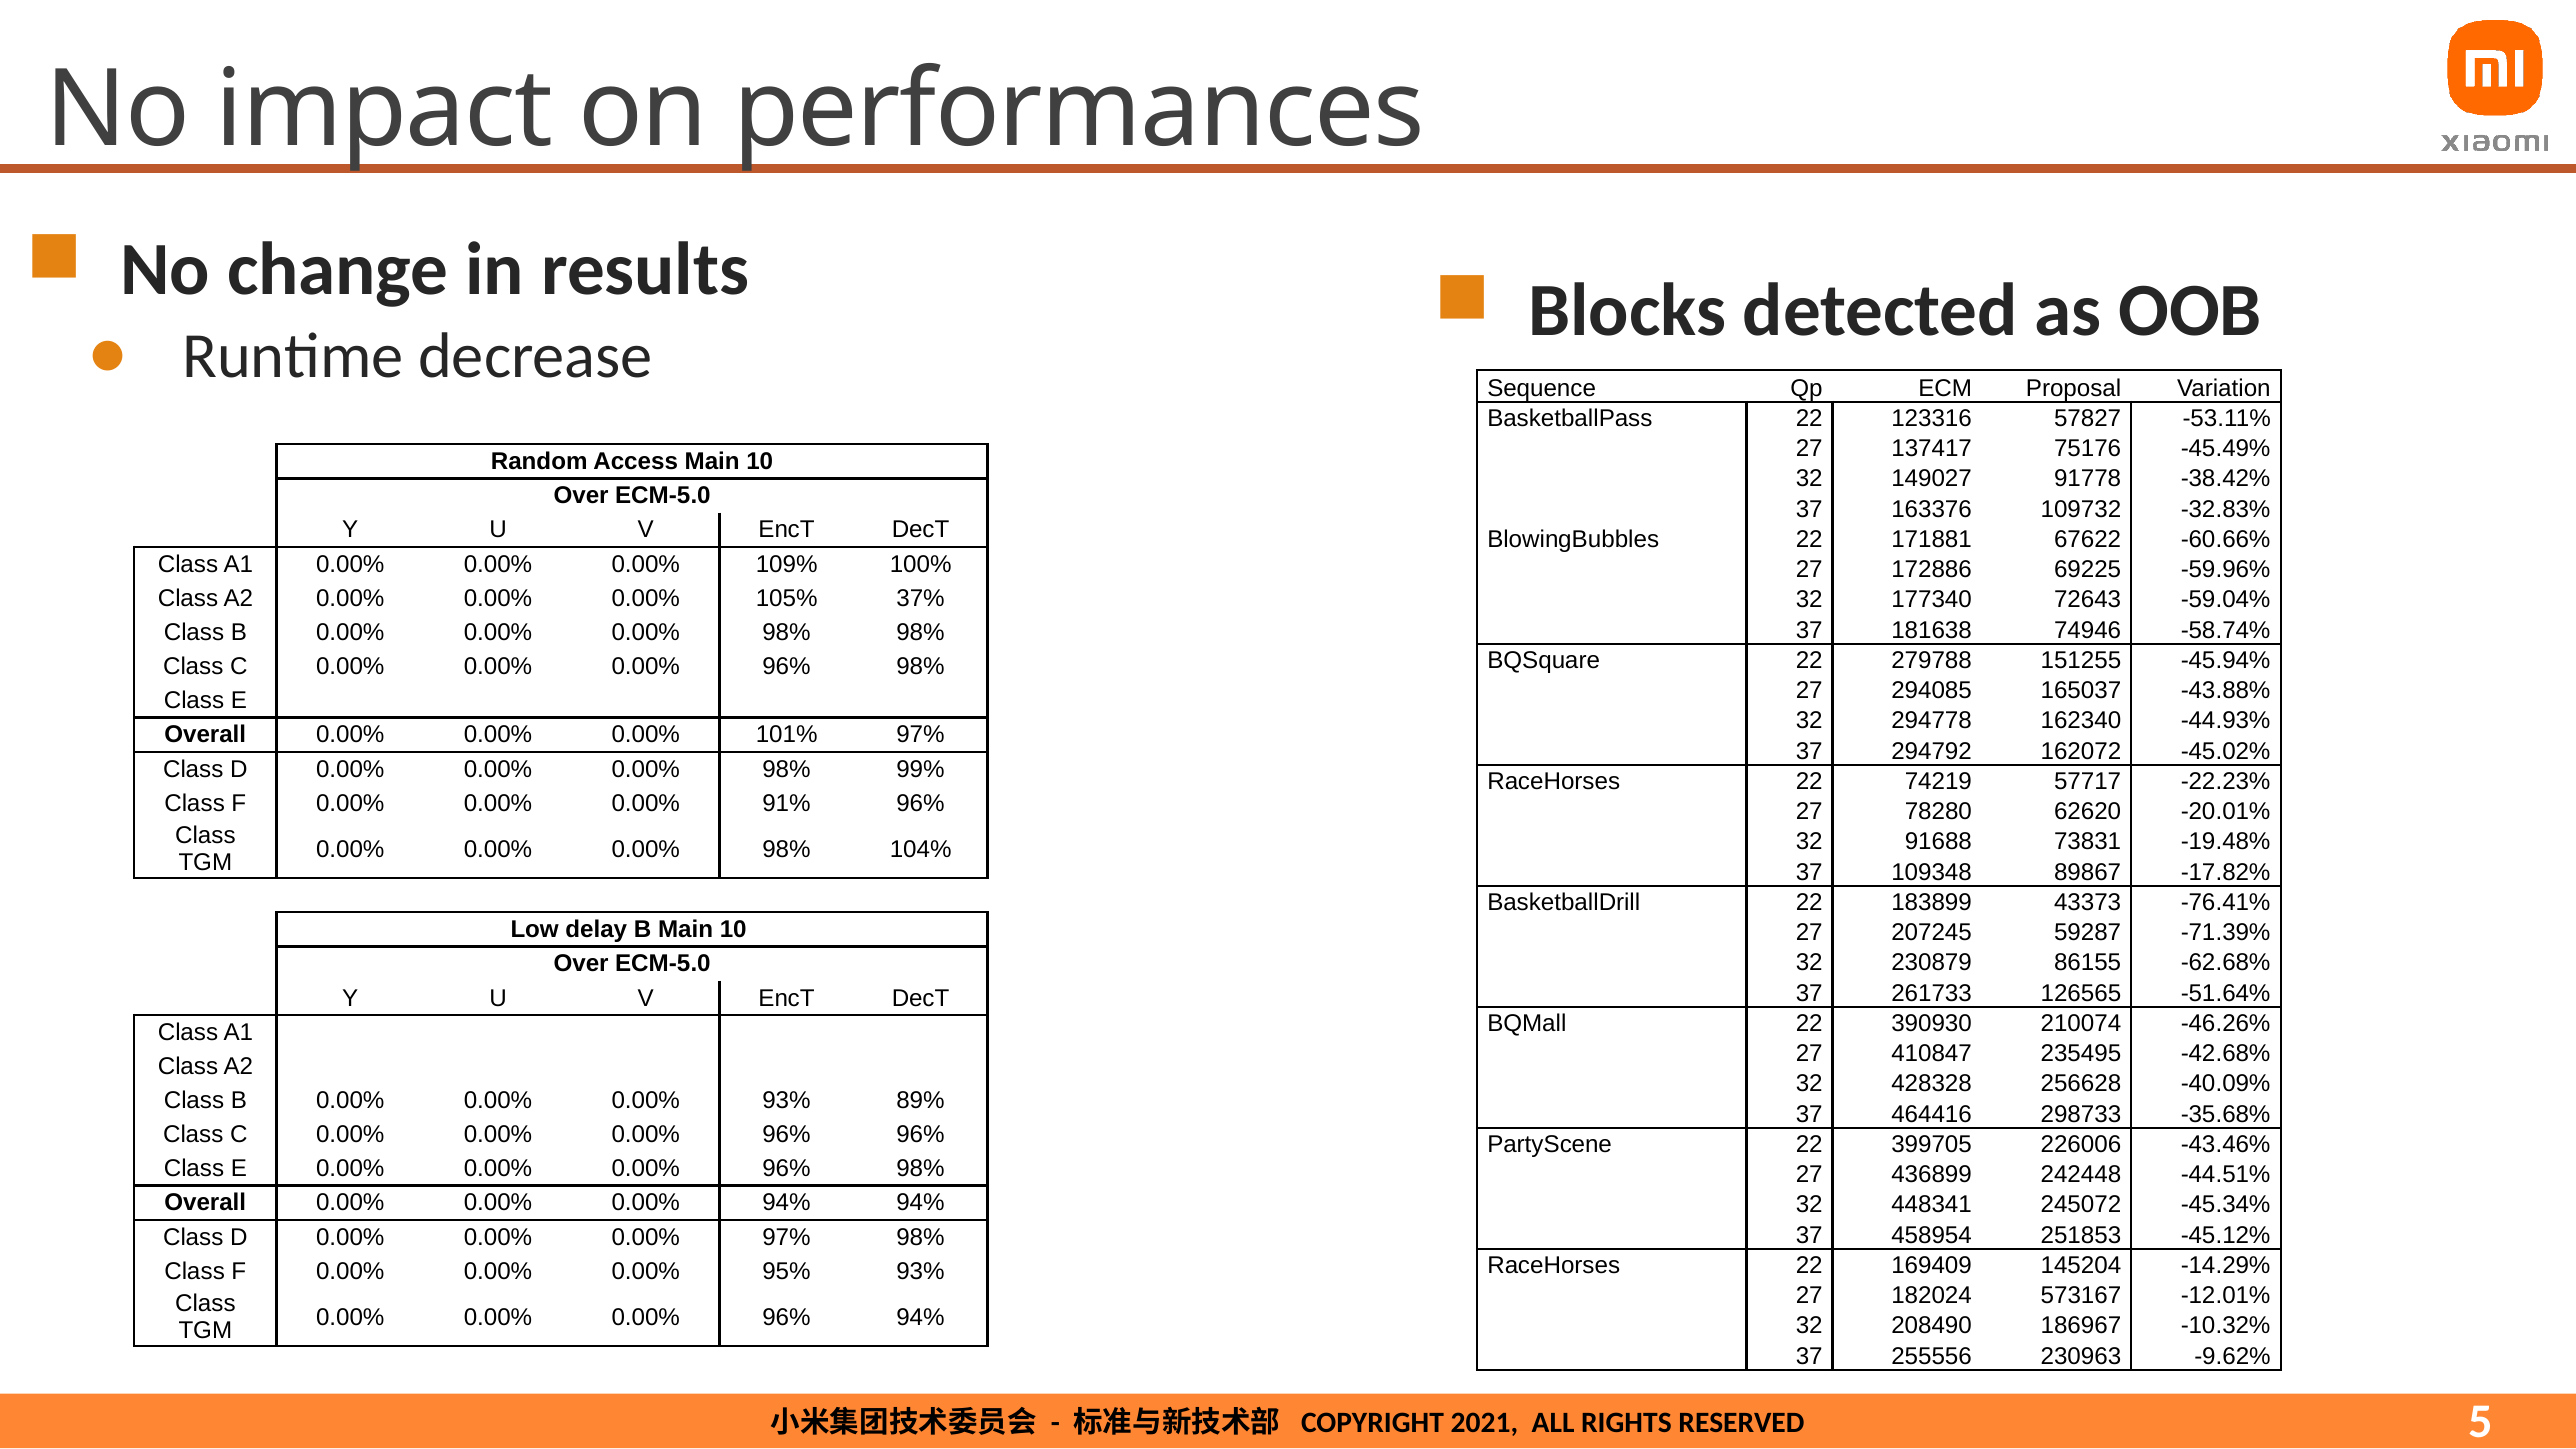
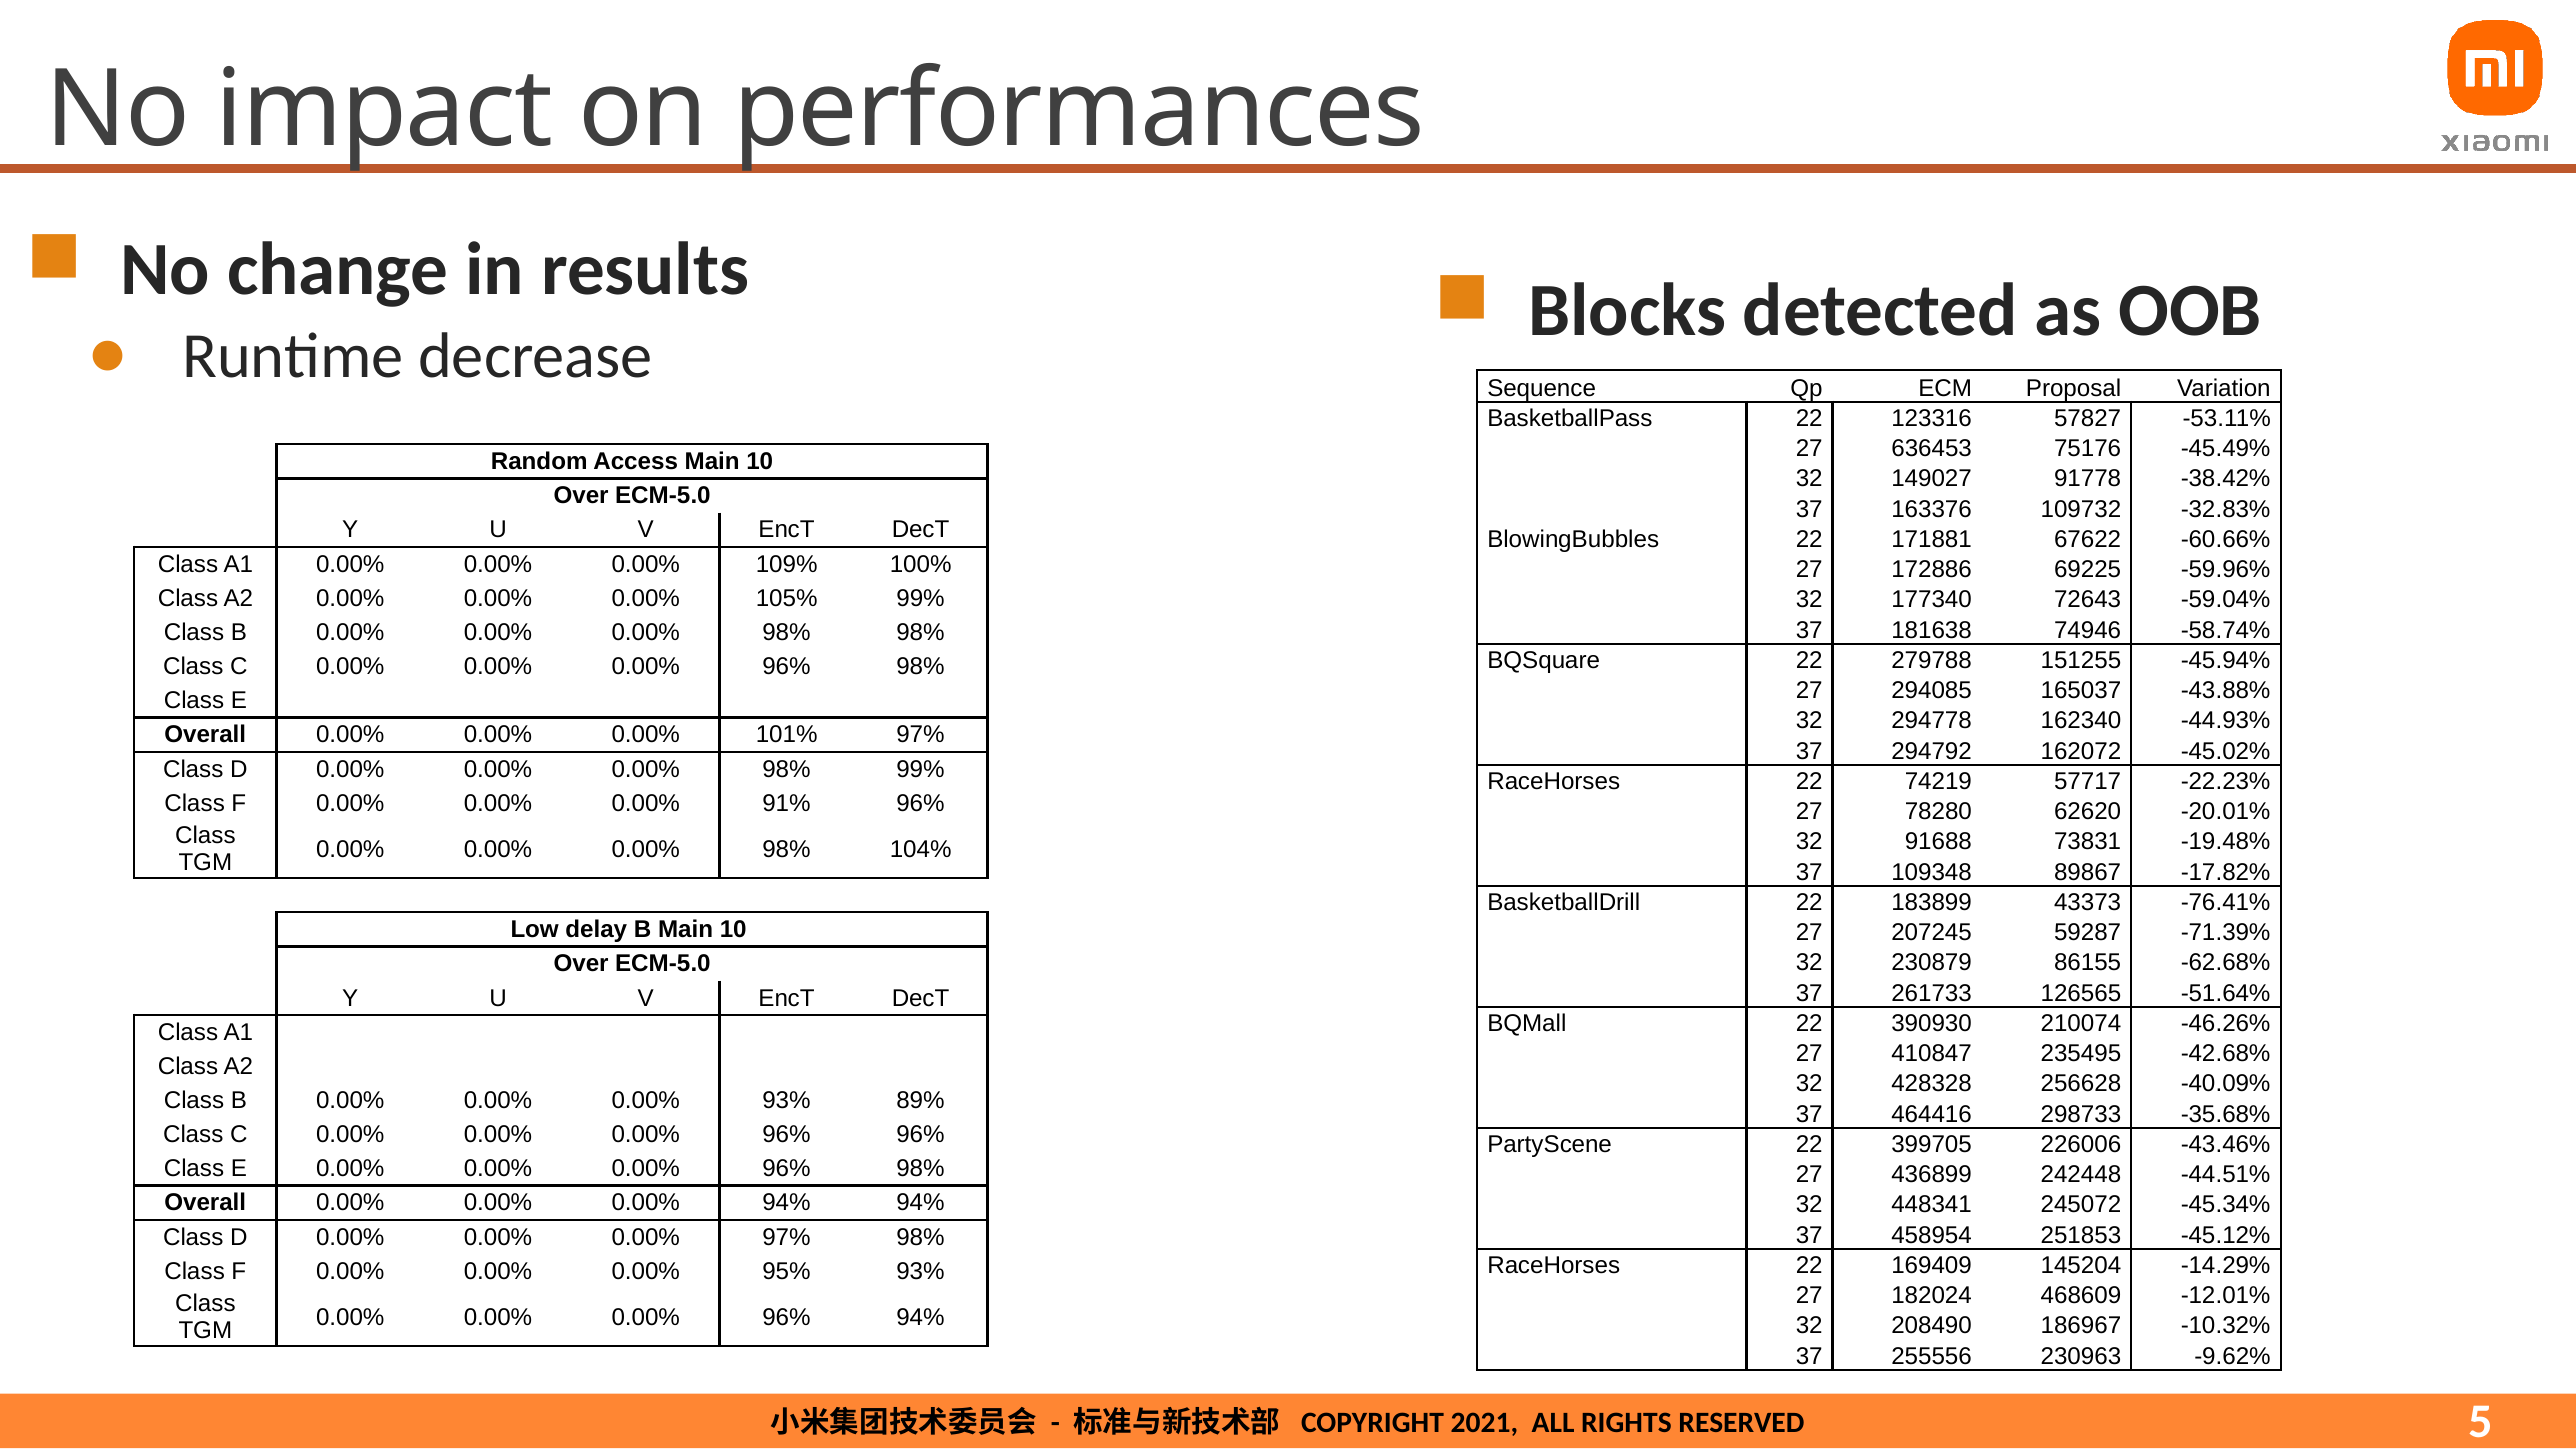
137417: 137417 -> 636453 (1932, 448)
105% 37%: 37% -> 99% (921, 598)
573167: 573167 -> 468609 (2081, 1295)
